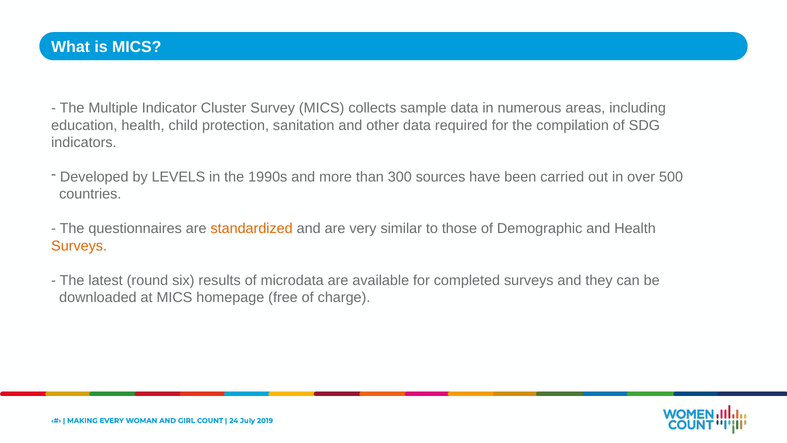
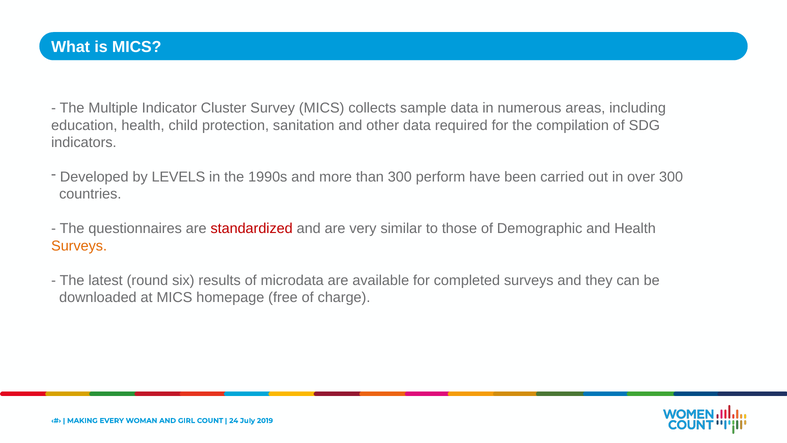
sources: sources -> perform (441, 177)
over 500: 500 -> 300 (671, 177)
standardized colour: orange -> red (252, 229)
